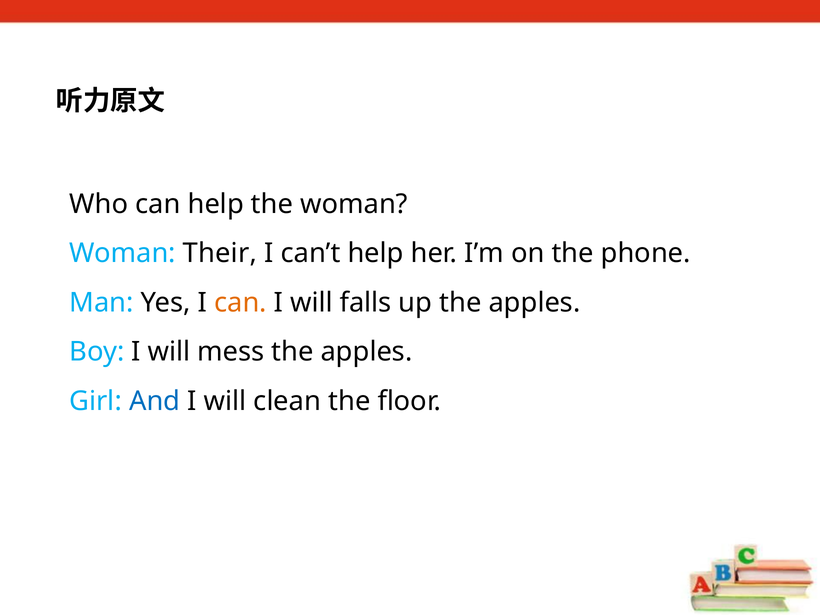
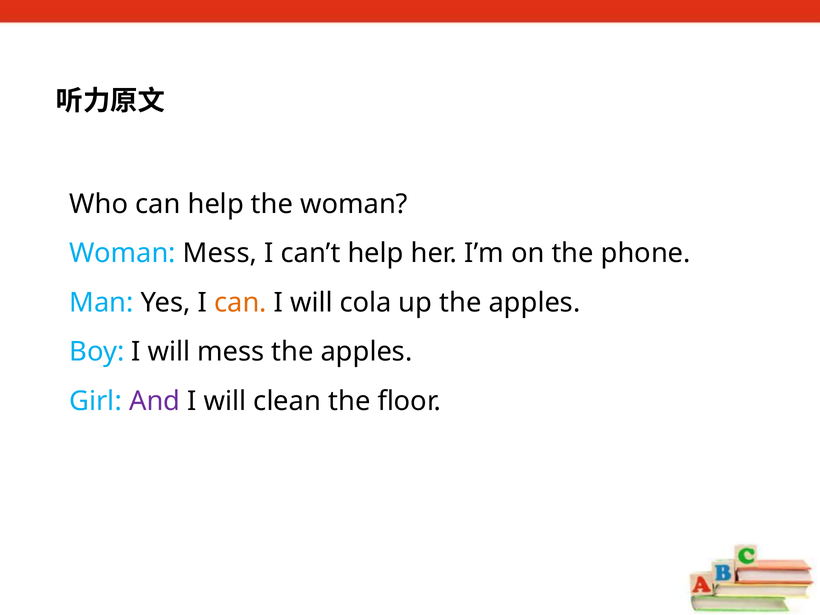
Woman Their: Their -> Mess (220, 253)
falls: falls -> cola (366, 303)
And colour: blue -> purple (155, 401)
